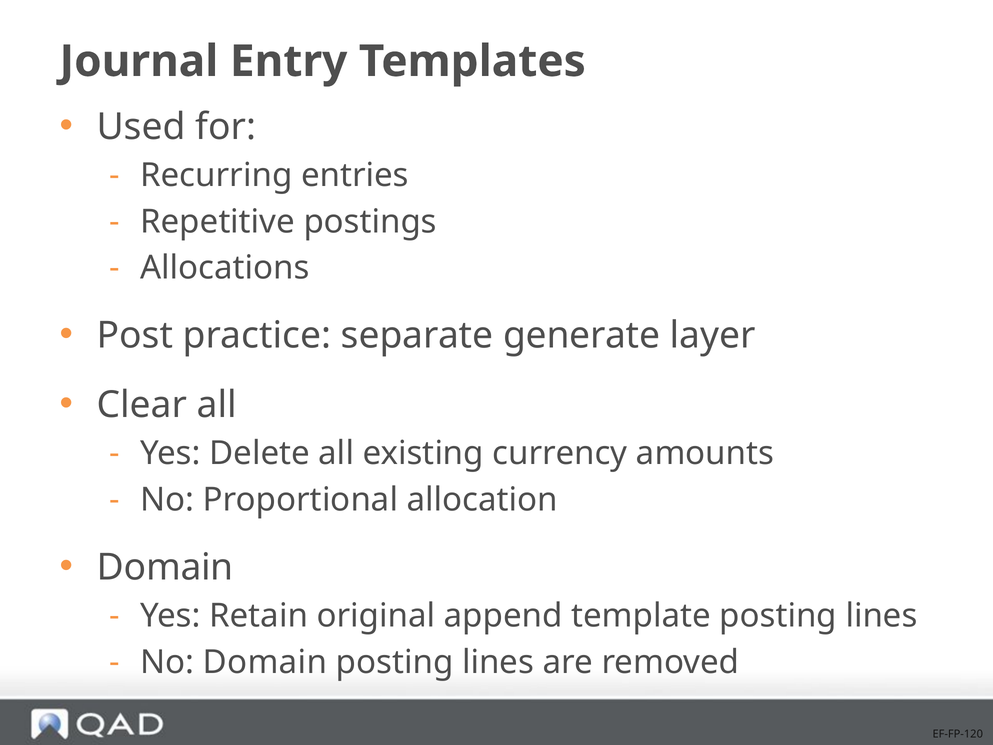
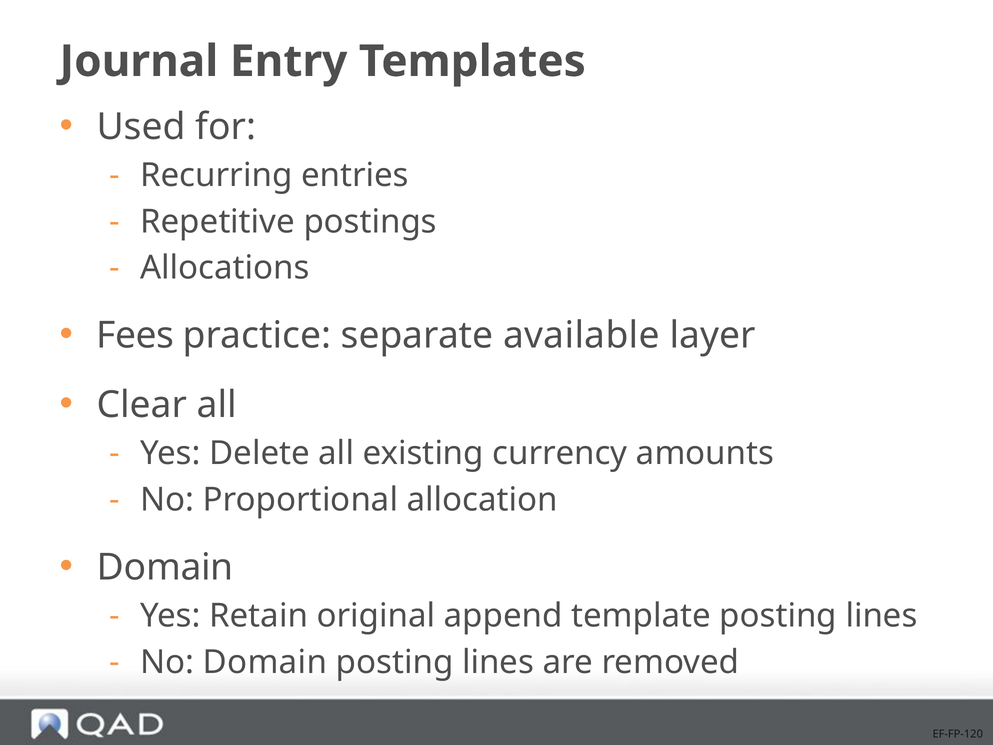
Post: Post -> Fees (135, 335)
generate: generate -> available (581, 335)
